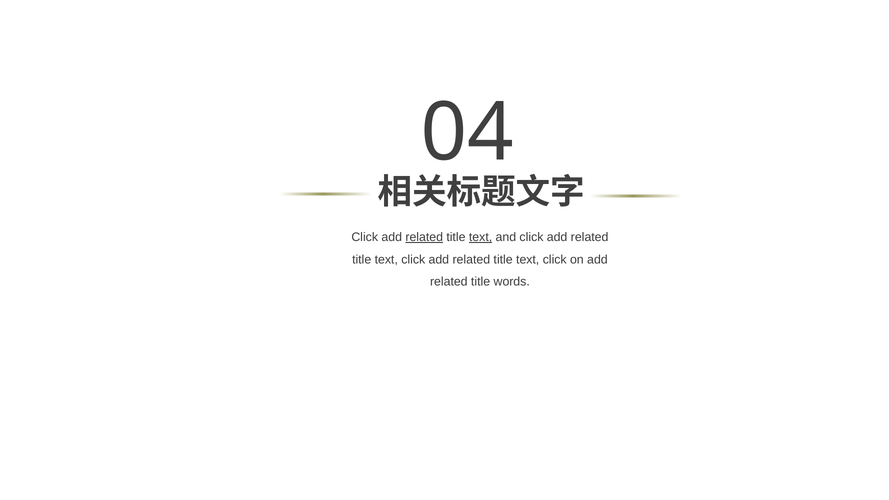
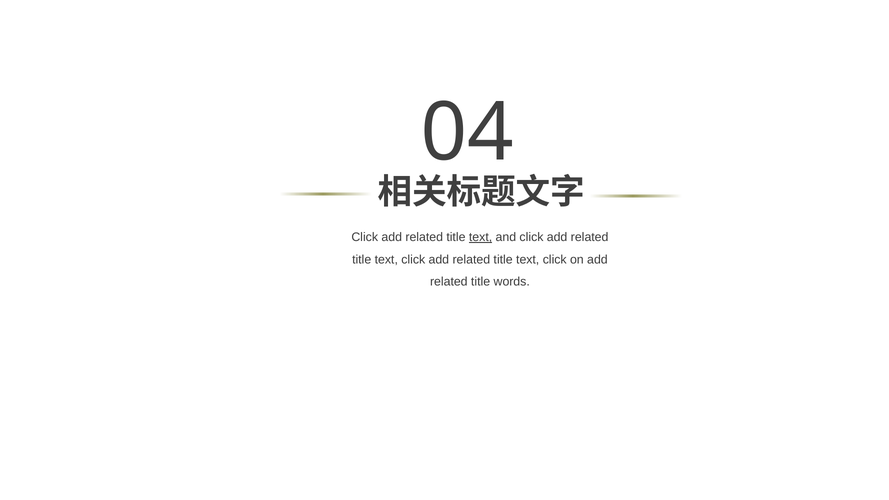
related underline: present -> none (424, 237)
